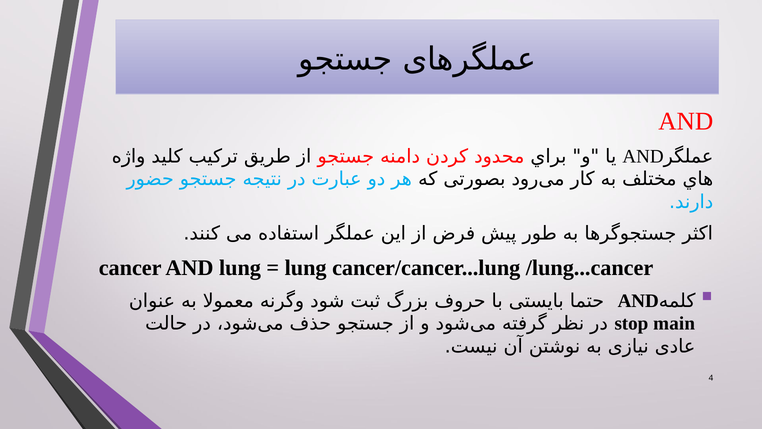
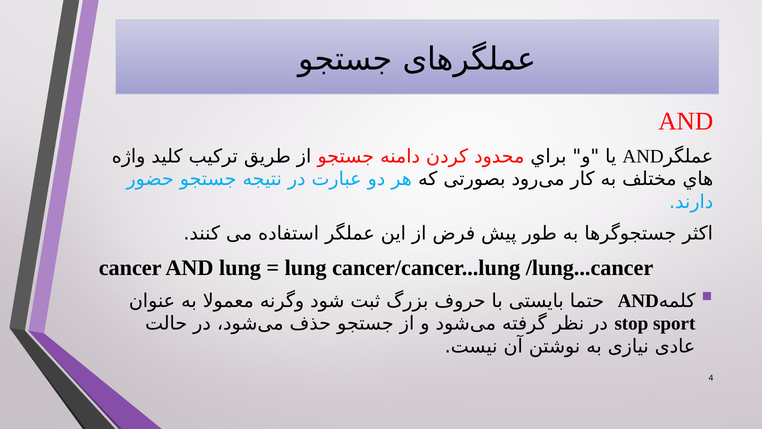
main: main -> sport (674, 323)
